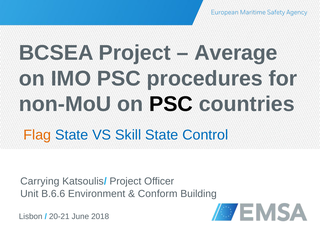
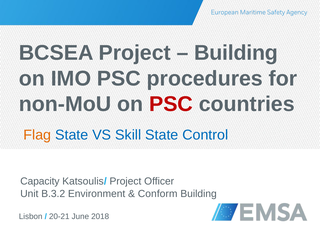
Average: Average -> Building (236, 53)
PSC colour: black -> red (171, 104)
Carrying: Carrying -> Capacity (40, 181)
B.6.6: B.6.6 -> B.3.2 (53, 194)
